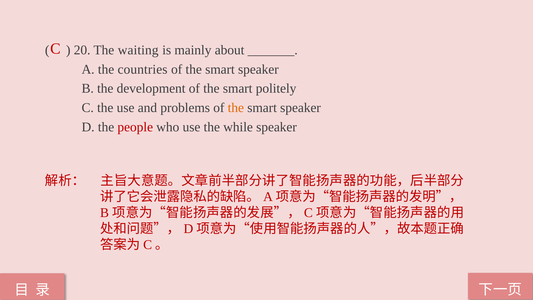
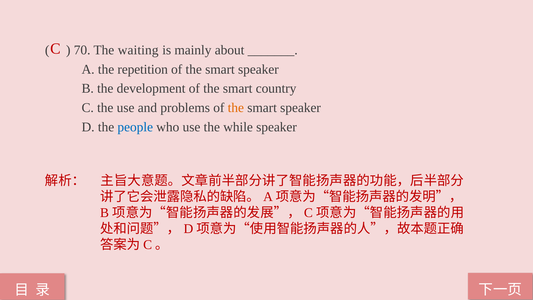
20: 20 -> 70 (82, 50)
countries: countries -> repetition (143, 69)
politely: politely -> country (276, 89)
people colour: red -> blue (135, 127)
